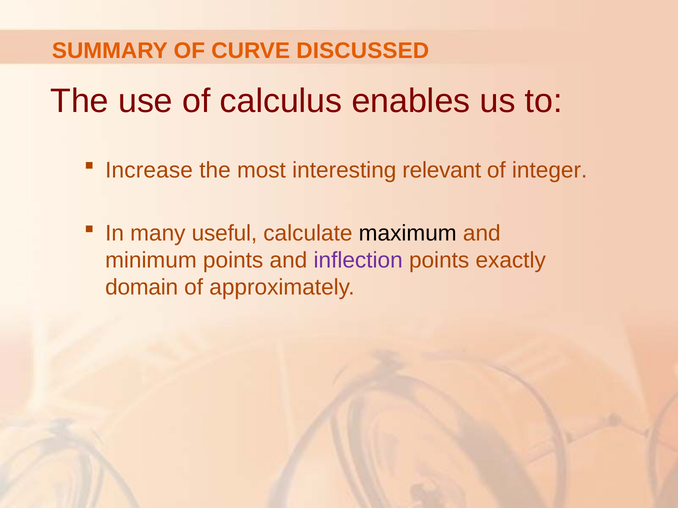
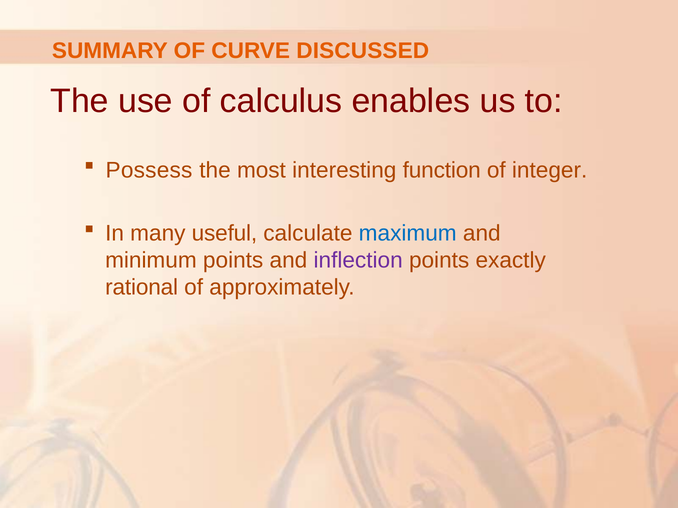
Increase: Increase -> Possess (149, 170)
relevant: relevant -> function (442, 170)
maximum colour: black -> blue (408, 234)
domain: domain -> rational (142, 288)
